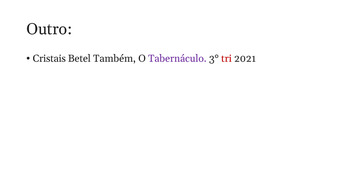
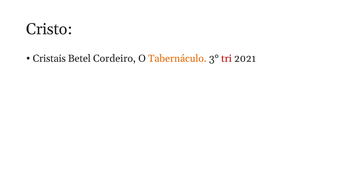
Outro: Outro -> Cristo (49, 29)
Também: Também -> Cordeiro (114, 58)
Tabernáculo colour: purple -> orange (177, 58)
